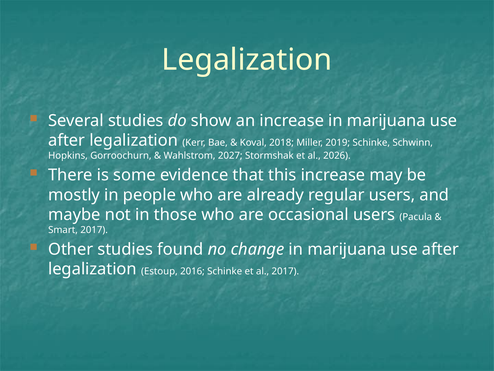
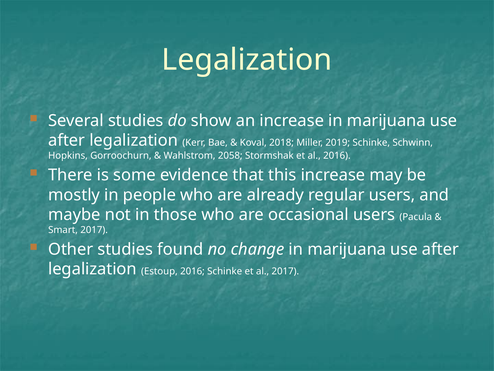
2027: 2027 -> 2058 (230, 155)
al 2026: 2026 -> 2016 (337, 155)
